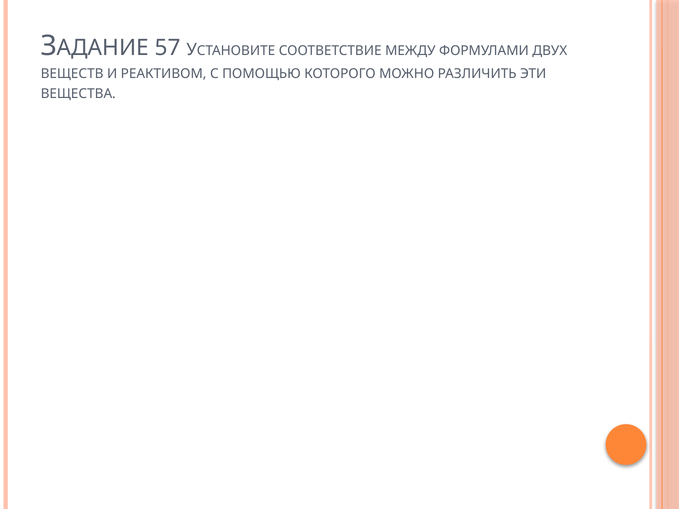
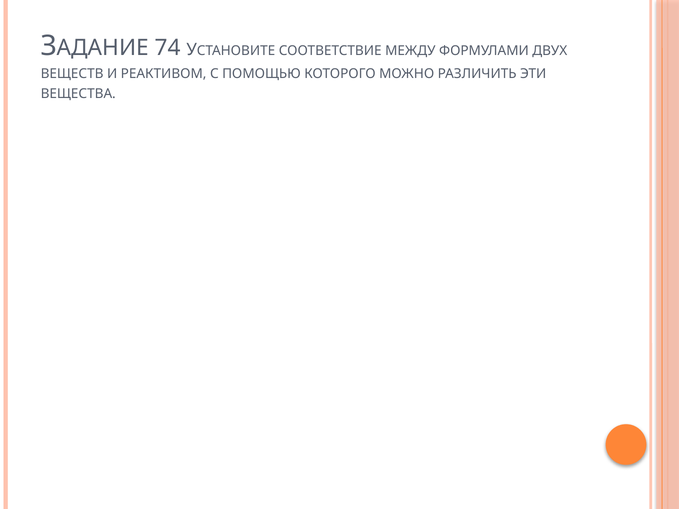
57: 57 -> 74 (168, 48)
